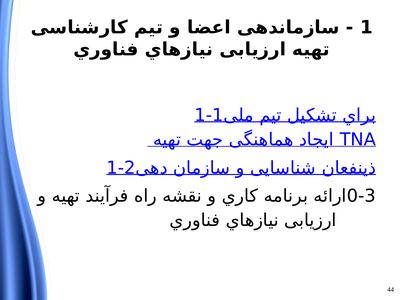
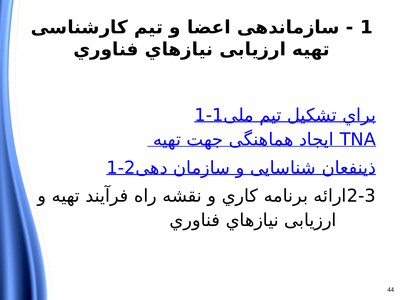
0-3: 0-3 -> 2-3 (361, 196)
